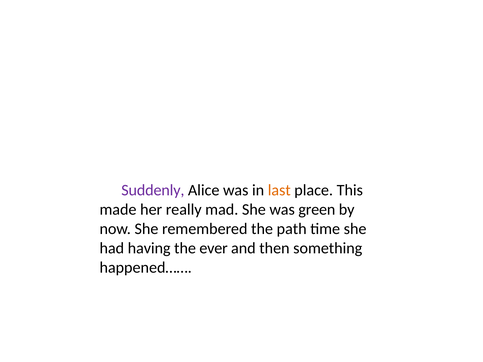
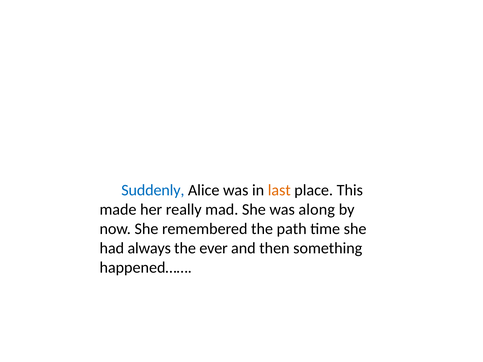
Suddenly colour: purple -> blue (153, 190)
green: green -> along (317, 210)
having: having -> always (149, 248)
